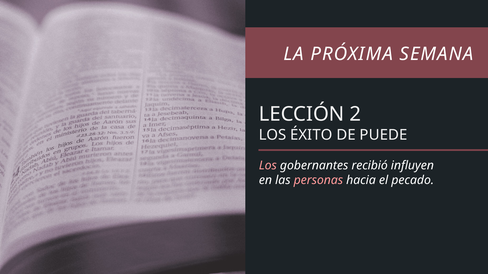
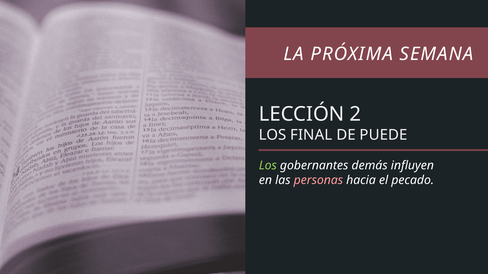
ÉXITO: ÉXITO -> FINAL (311, 135)
Los colour: pink -> light green (268, 166)
recibió: recibió -> demás (370, 166)
